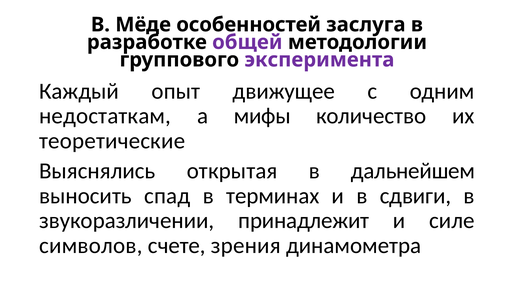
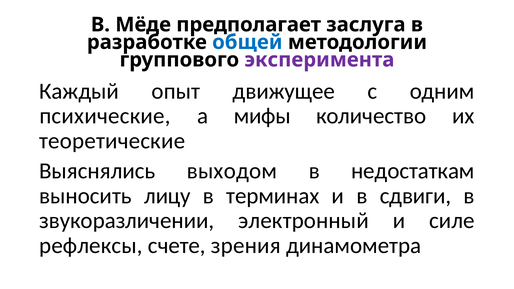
особенностей: особенностей -> предполагает (249, 25)
общей colour: purple -> blue (247, 42)
недостаткам: недостаткам -> психические (105, 116)
открытая: открытая -> выходом (232, 171)
дальнейшем: дальнейшем -> недостаткам (413, 171)
спад: спад -> лицу (167, 196)
принадлежит: принадлежит -> электронный (304, 221)
символов: символов -> рефлексы (91, 246)
